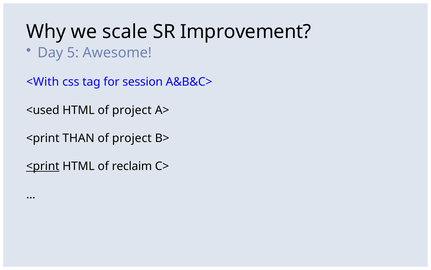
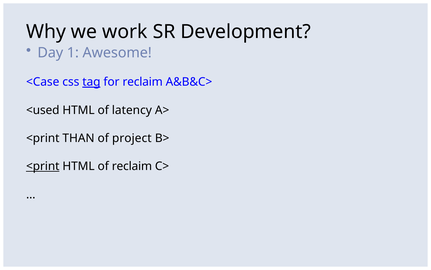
scale: scale -> work (125, 32)
Improvement: Improvement -> Development (246, 32)
5: 5 -> 1 (73, 53)
<With: <With -> <Case (43, 82)
tag underline: none -> present (91, 82)
for session: session -> reclaim (143, 82)
HTML of project: project -> latency (132, 110)
